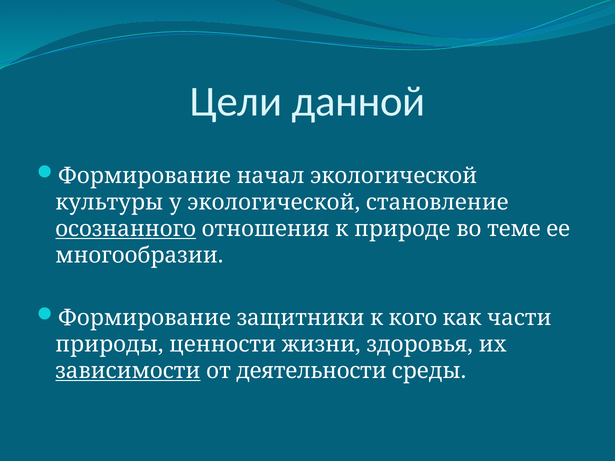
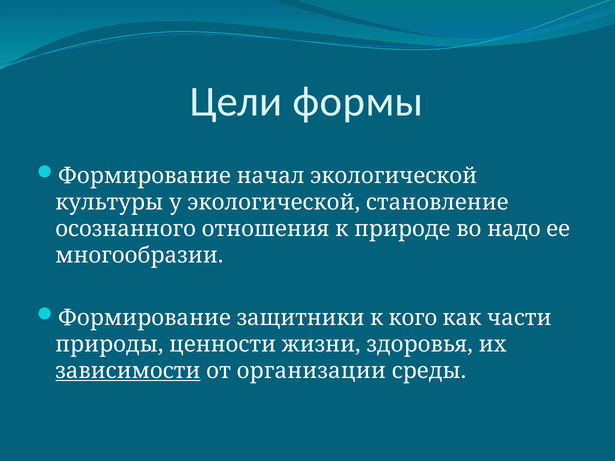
данной: данной -> формы (358, 102)
осознанного underline: present -> none (126, 229)
теме: теме -> надо (514, 229)
деятельности: деятельности -> организации (311, 371)
